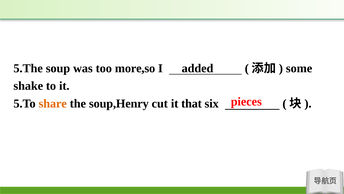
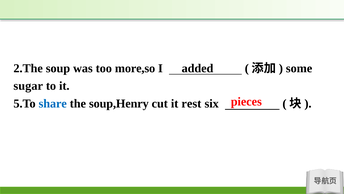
5.The: 5.The -> 2.The (28, 68)
shake: shake -> sugar (28, 86)
share colour: orange -> blue (53, 103)
that: that -> rest (191, 103)
